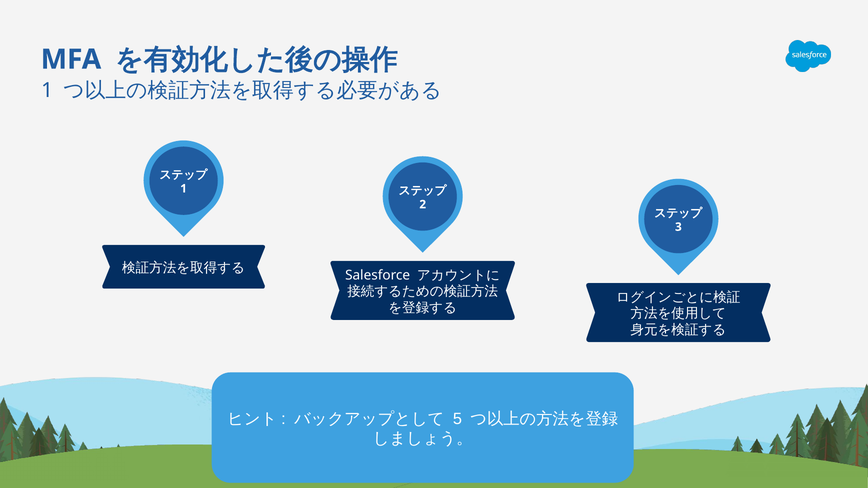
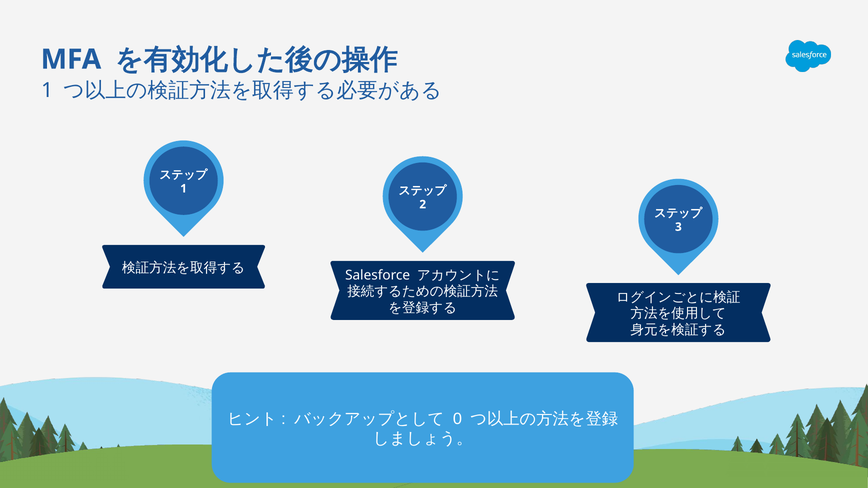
5: 5 -> 0 (457, 419)
